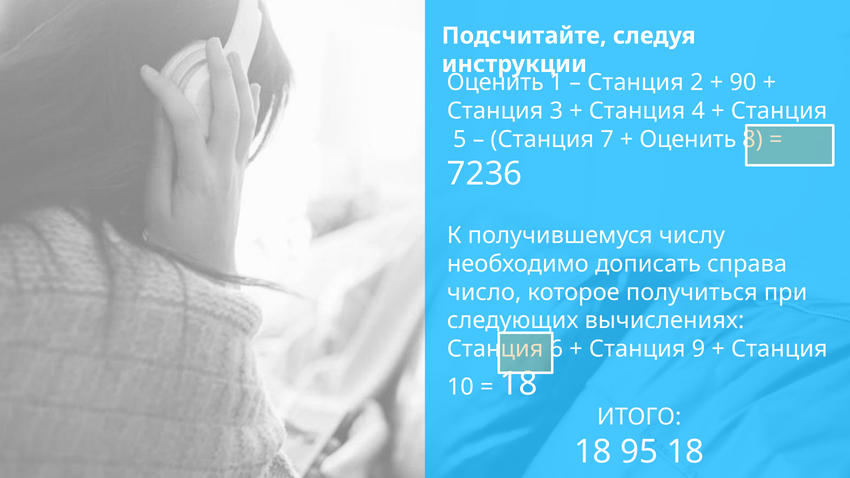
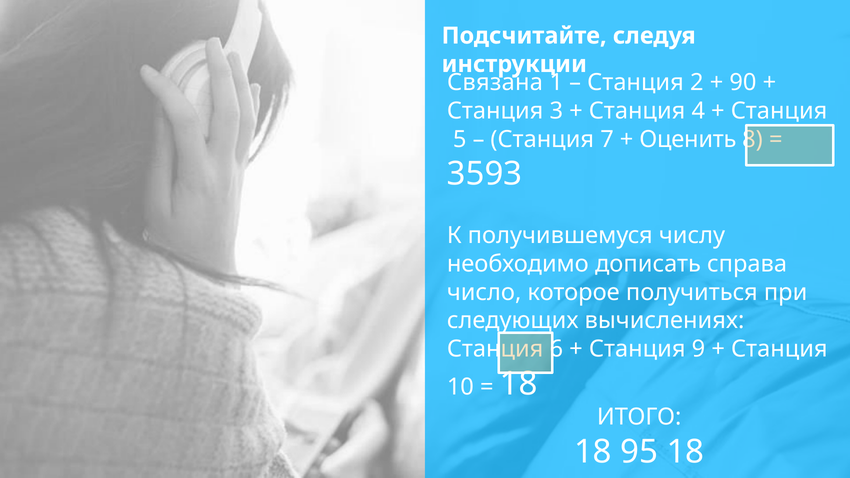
Оценить: Оценить -> Связана (495, 83)
7236: 7236 -> 3593 (485, 174)
